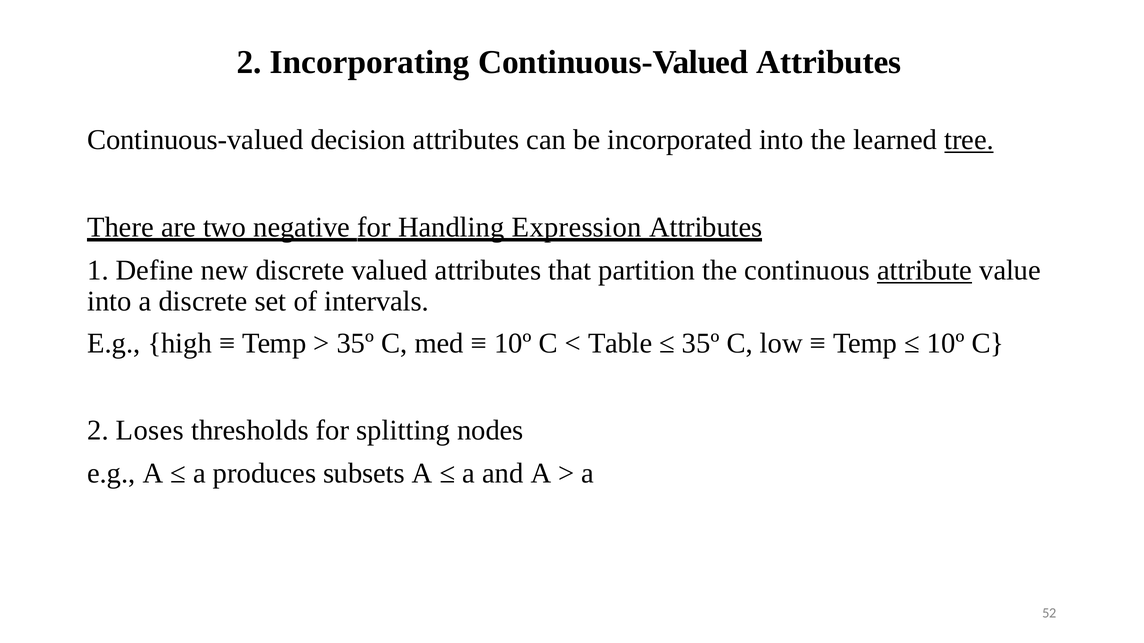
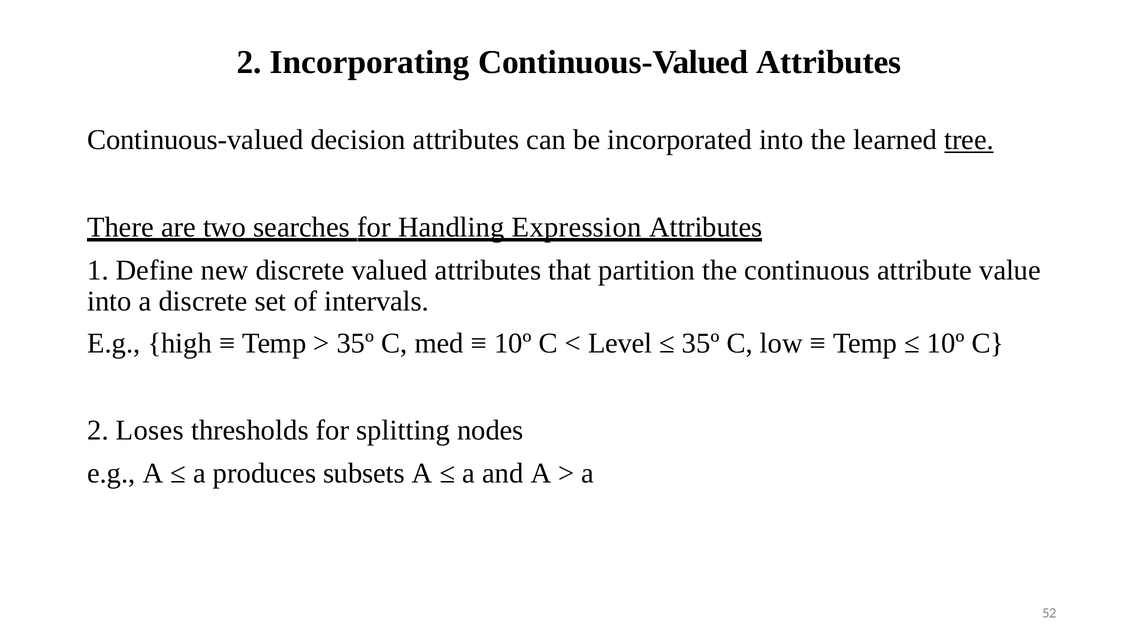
negative: negative -> searches (302, 227)
attribute underline: present -> none (925, 271)
Table: Table -> Level (620, 344)
